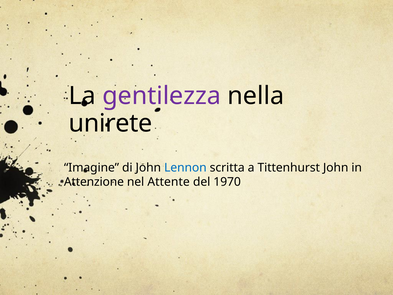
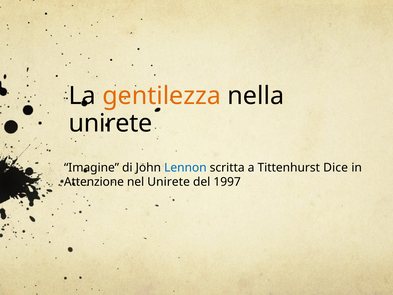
gentilezza colour: purple -> orange (162, 96)
Tittenhurst John: John -> Dice (336, 168)
nel Attente: Attente -> Unirete (169, 182)
1970: 1970 -> 1997 (227, 182)
